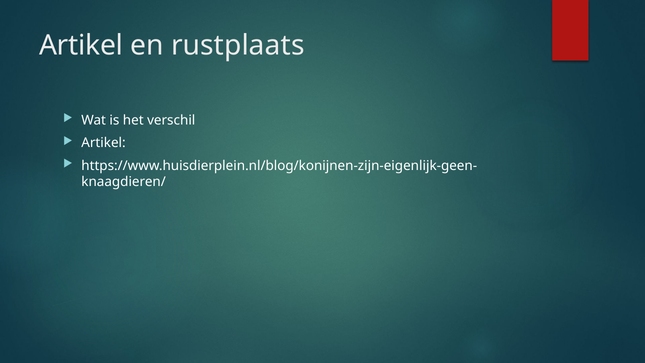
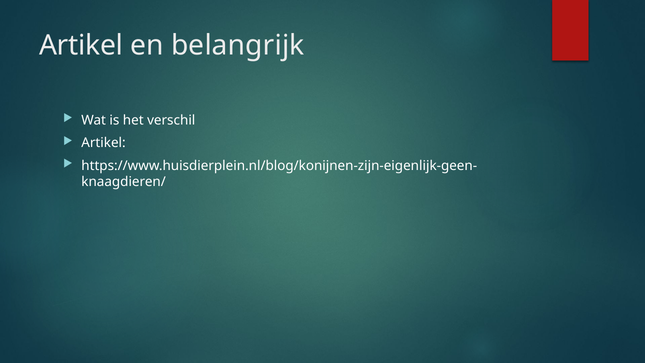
rustplaats: rustplaats -> belangrijk (238, 45)
